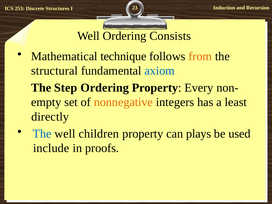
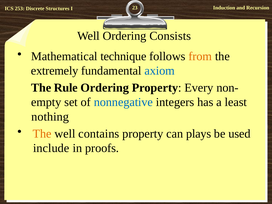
structural: structural -> extremely (55, 71)
Step: Step -> Rule (66, 88)
nonnegative colour: orange -> blue (123, 102)
directly: directly -> nothing (50, 117)
The colour: blue -> orange (42, 134)
children: children -> contains (99, 134)
